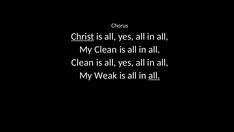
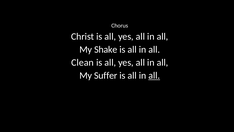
Christ underline: present -> none (83, 36)
My Clean: Clean -> Shake (106, 49)
Weak: Weak -> Suffer (106, 75)
